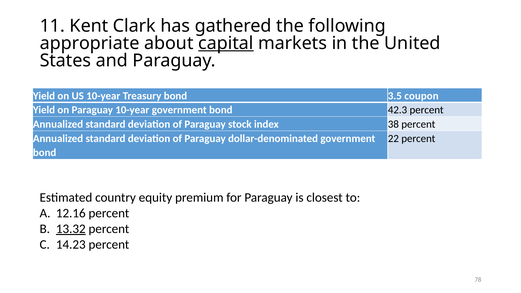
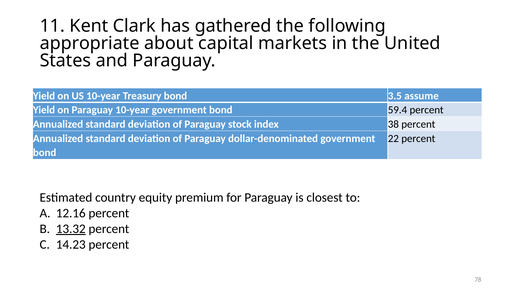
capital underline: present -> none (226, 43)
coupon: coupon -> assume (422, 96)
42.3: 42.3 -> 59.4 (398, 110)
